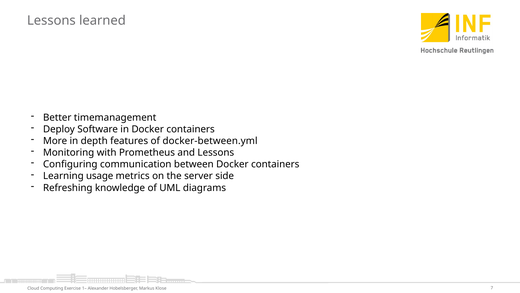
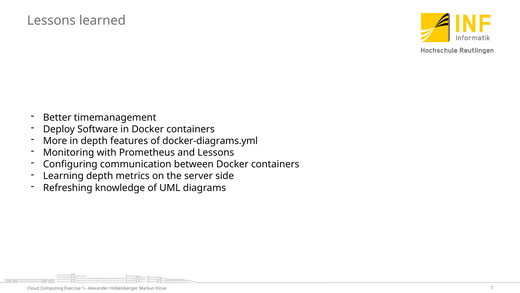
docker-between.yml: docker-between.yml -> docker-diagrams.yml (210, 141)
Learning usage: usage -> depth (100, 176)
